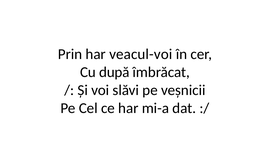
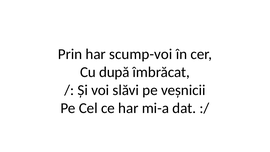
veacul-voi: veacul-voi -> scump-voi (141, 54)
